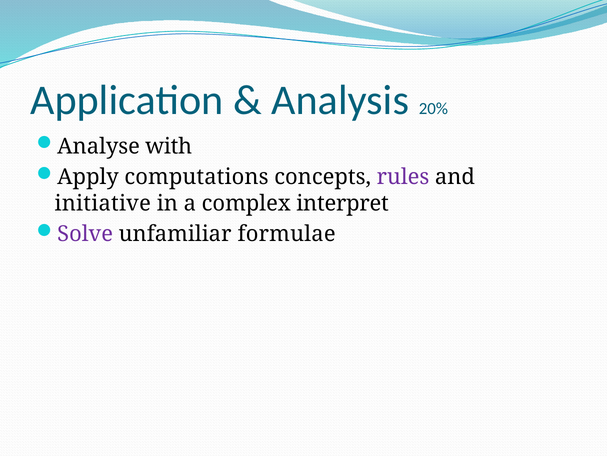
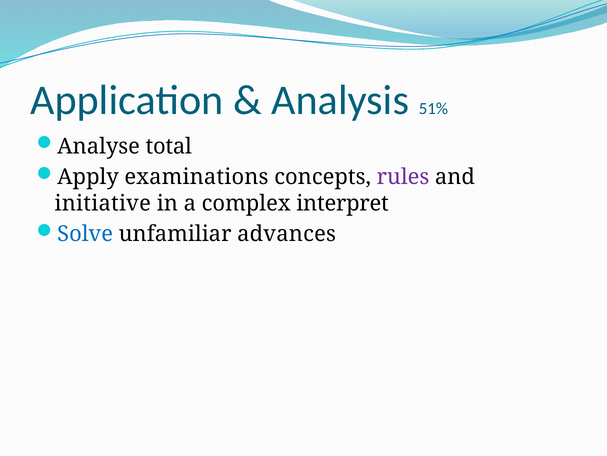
20%: 20% -> 51% (433, 109)
with: with -> total (169, 146)
computations: computations -> examinations (196, 177)
Solve colour: purple -> blue (85, 234)
formulae: formulae -> advances (287, 234)
